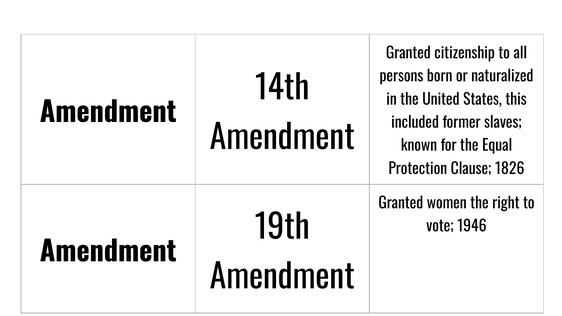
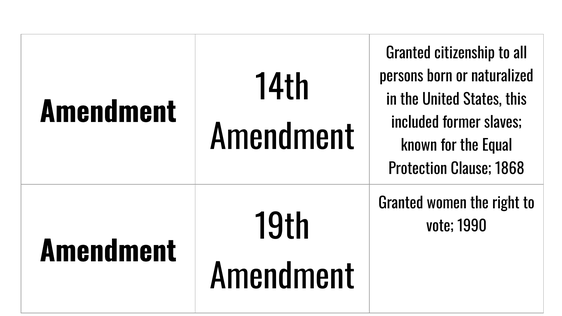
1826: 1826 -> 1868 (510, 169)
1946: 1946 -> 1990 (472, 227)
